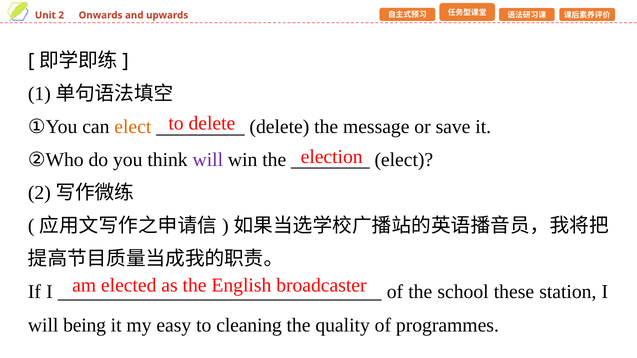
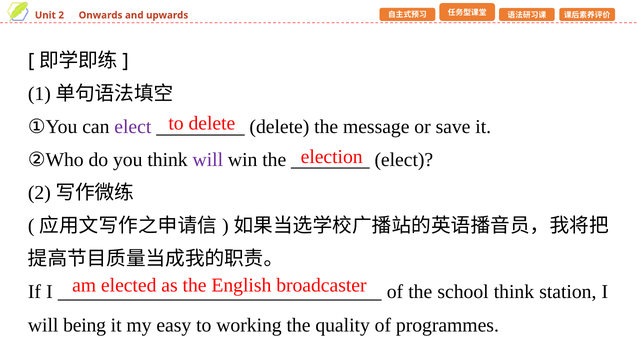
elect colour: orange -> purple (133, 127)
school these: these -> think (514, 292)
cleaning: cleaning -> working (249, 325)
